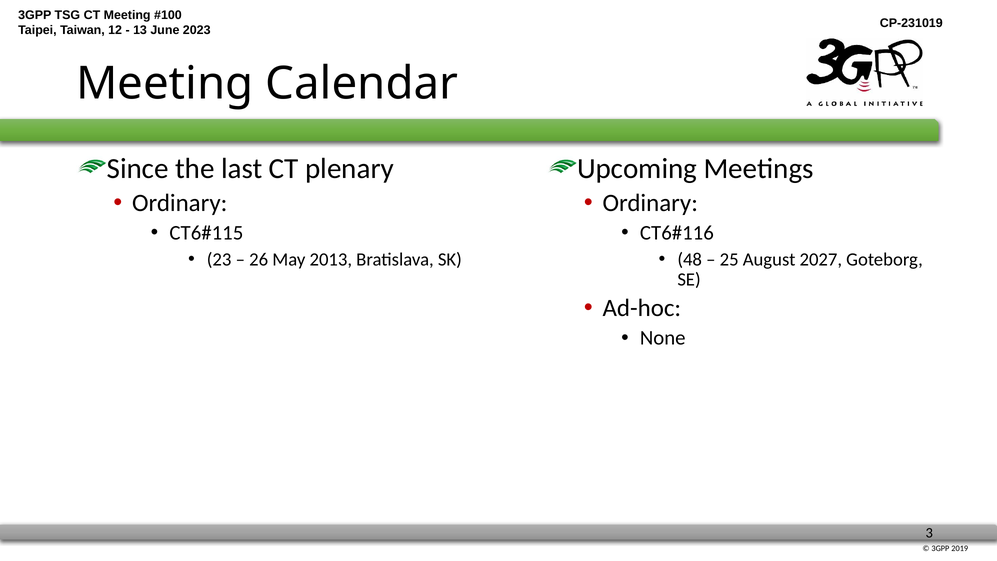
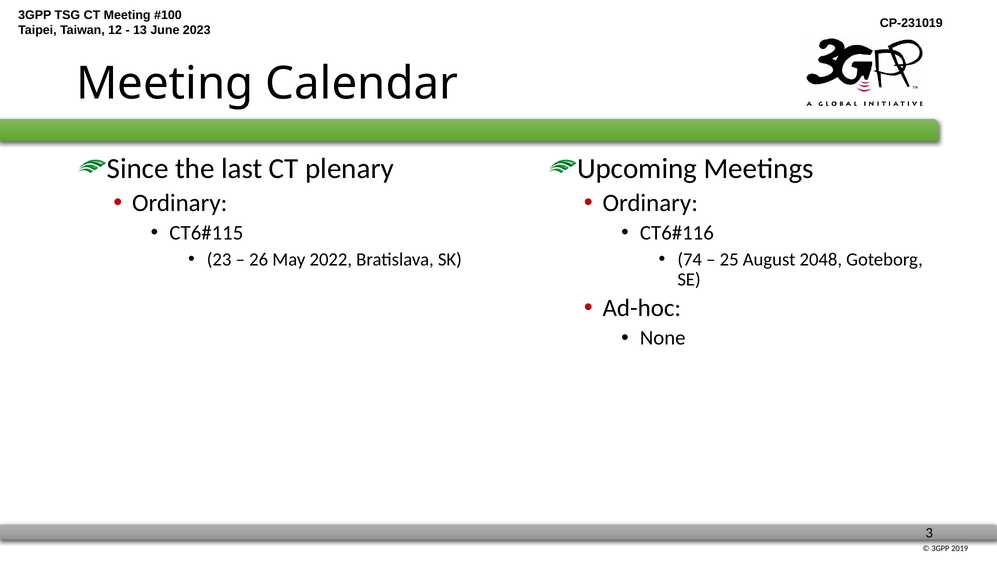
2013: 2013 -> 2022 (331, 259)
48: 48 -> 74 (690, 259)
2027: 2027 -> 2048 (821, 259)
